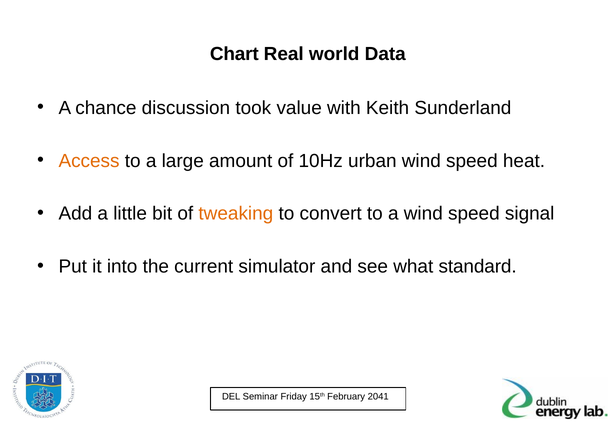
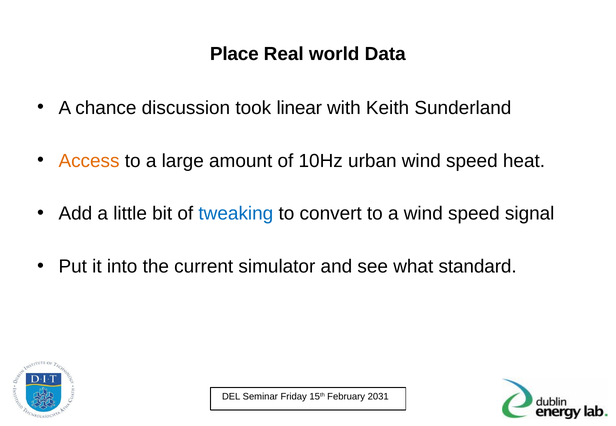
Chart: Chart -> Place (234, 54)
value: value -> linear (299, 108)
tweaking colour: orange -> blue (236, 214)
2041: 2041 -> 2031 (378, 397)
